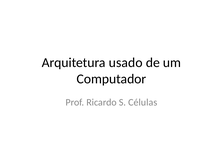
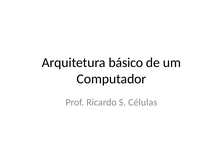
usado: usado -> básico (126, 63)
